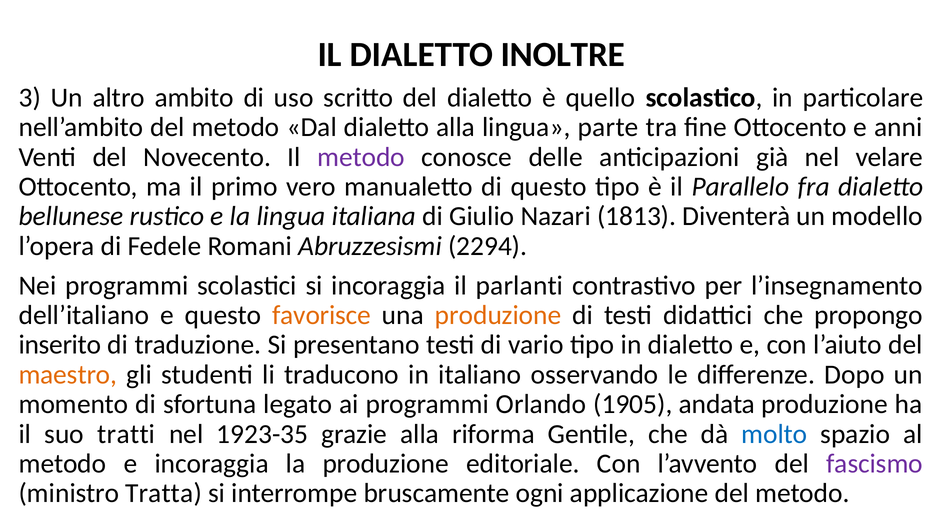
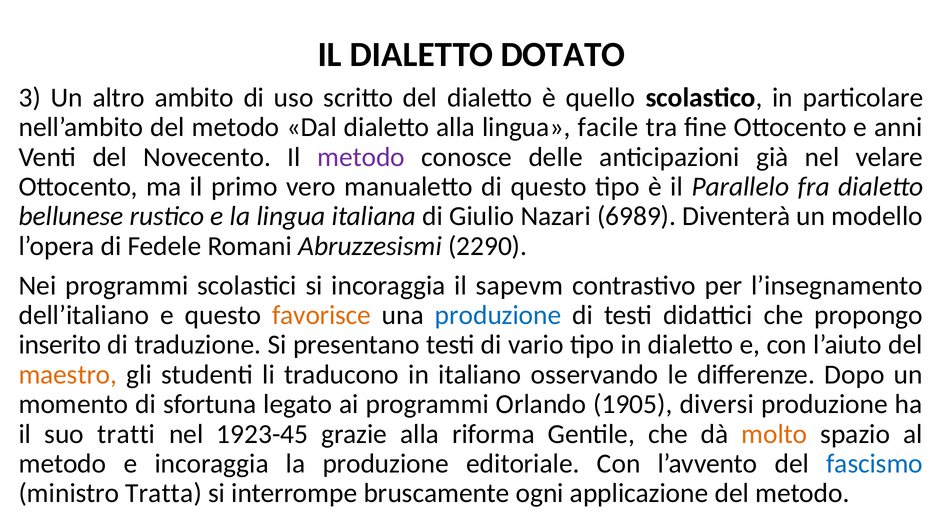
INOLTRE: INOLTRE -> DOTATO (563, 55)
parte: parte -> facile (608, 127)
1813: 1813 -> 6989 (637, 216)
2294: 2294 -> 2290 (488, 246)
parlanti: parlanti -> sapevm (519, 285)
produzione colour: orange -> blue (498, 315)
andata: andata -> diversi (717, 404)
1923-35: 1923-35 -> 1923-45 (262, 434)
molto colour: blue -> orange (774, 434)
fascismo colour: purple -> blue (875, 464)
